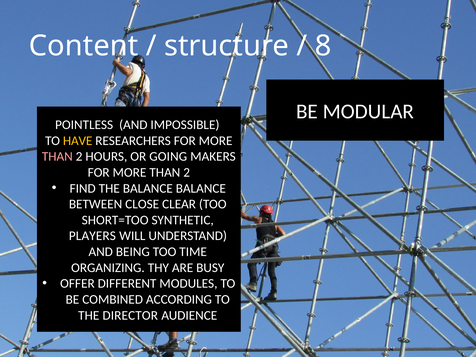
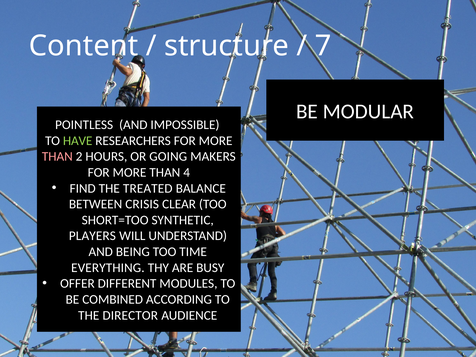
8: 8 -> 7 (323, 46)
HAVE colour: yellow -> light green (78, 141)
2: 2 -> 4 (187, 172)
THE BALANCE: BALANCE -> TREATED (148, 188)
CLOSE: CLOSE -> CRISIS (142, 204)
ORGANIZING: ORGANIZING -> EVERYTHING (108, 268)
